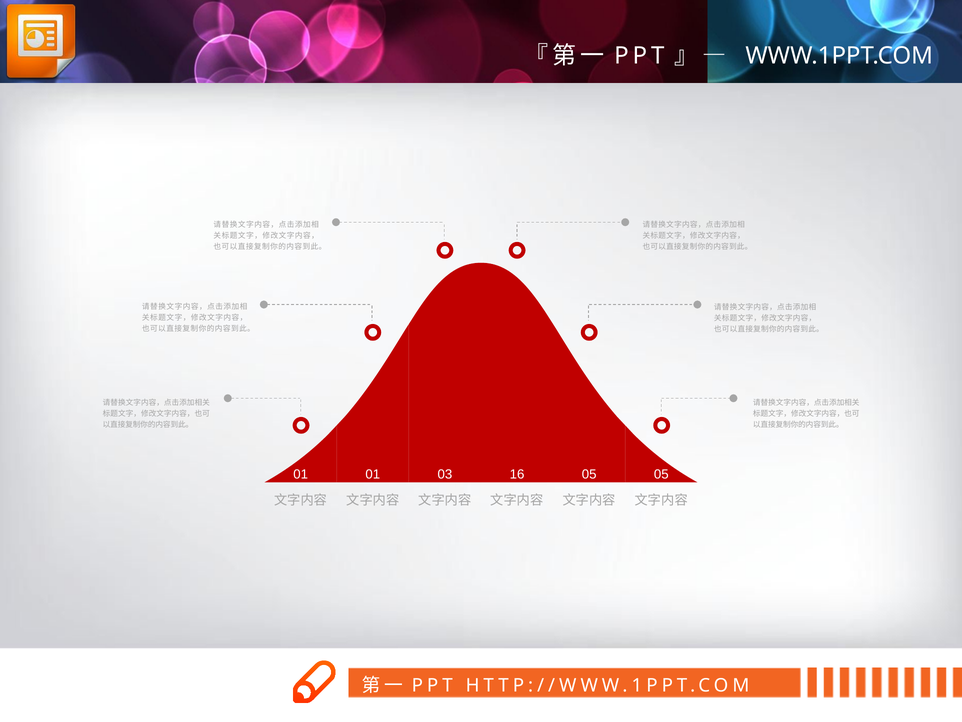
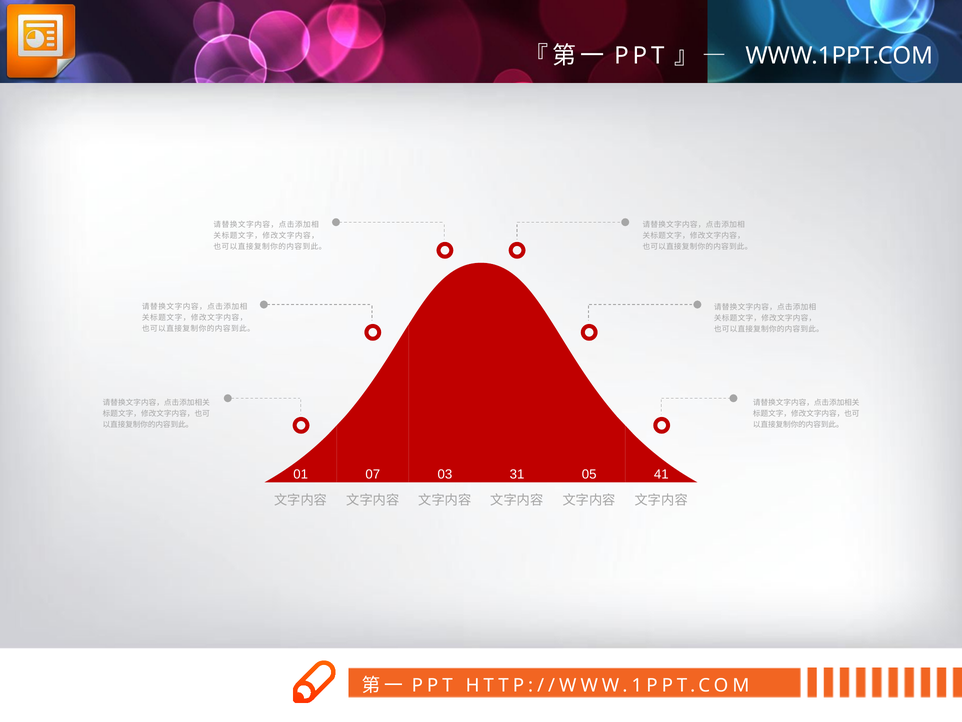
01 01: 01 -> 07 (373, 474)
16: 16 -> 31 (517, 474)
05 05: 05 -> 41 (661, 474)
